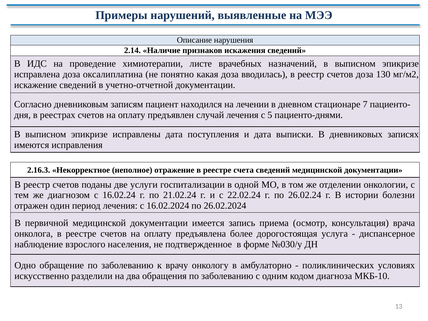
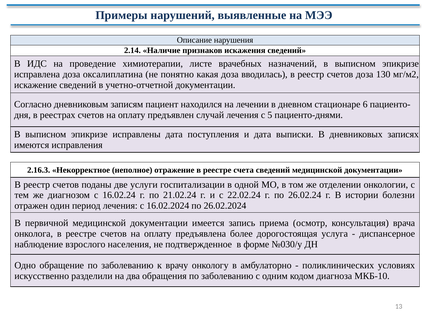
7: 7 -> 6 (365, 105)
